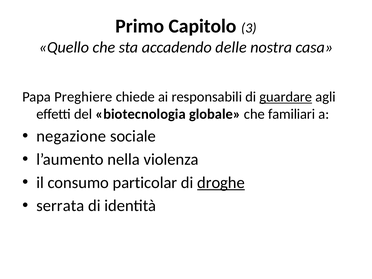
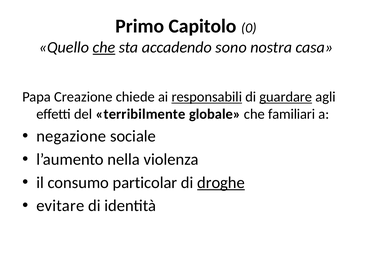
3: 3 -> 0 (249, 28)
che underline: none -> present (104, 47)
delle: delle -> sono (231, 47)
Preghiere: Preghiere -> Creazione (83, 97)
responsabili underline: none -> present (207, 97)
biotecnologia: biotecnologia -> terribilmente (141, 114)
serrata: serrata -> evitare (60, 206)
